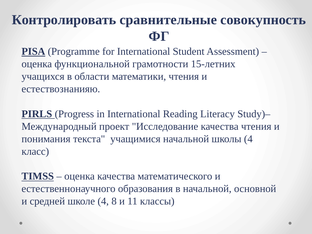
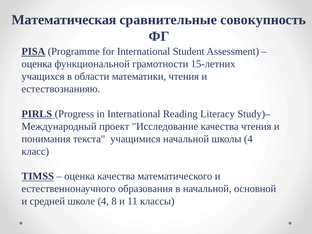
Контролировать: Контролировать -> Математическая (64, 20)
